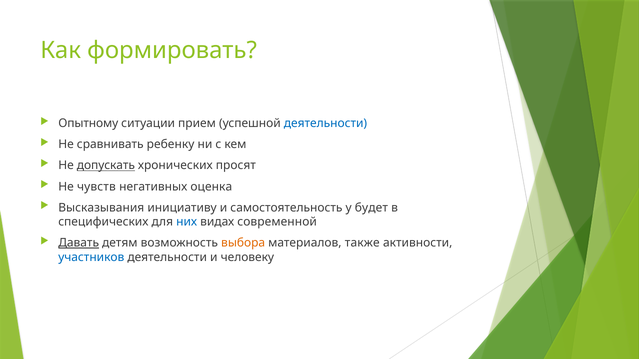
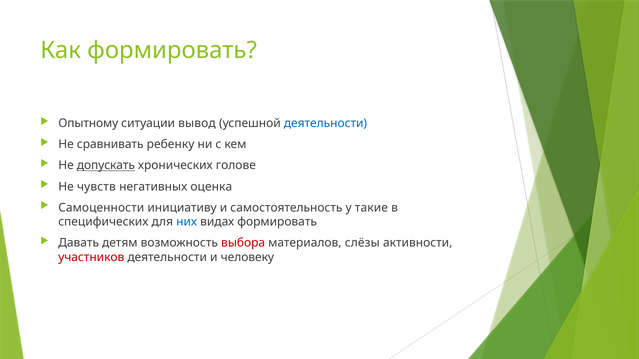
прием: прием -> вывод (197, 124)
просят: просят -> голове (236, 166)
Высказывания: Высказывания -> Самоценности (101, 208)
будет: будет -> такие (371, 208)
видах современной: современной -> формировать (277, 222)
Давать underline: present -> none (79, 243)
выбора colour: orange -> red (243, 243)
также: также -> слёзы (362, 243)
участников colour: blue -> red (91, 258)
